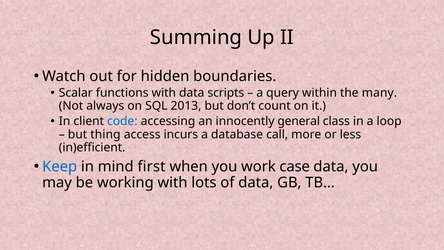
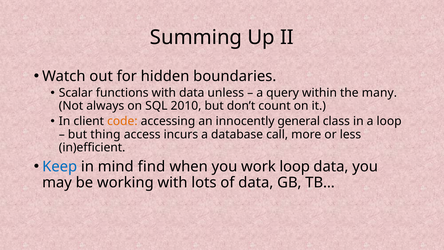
scripts: scripts -> unless (226, 93)
2013: 2013 -> 2010 (186, 106)
code colour: blue -> orange (122, 121)
first: first -> find (152, 166)
work case: case -> loop (295, 166)
